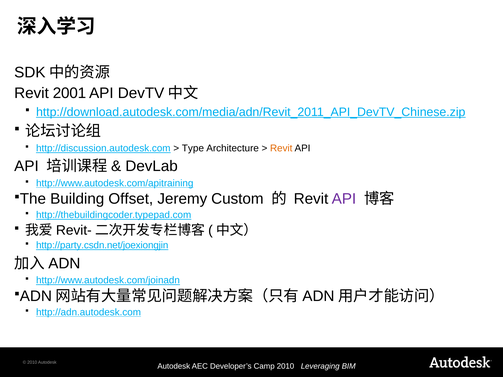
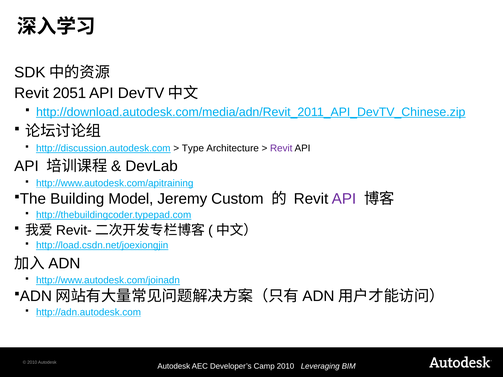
2001: 2001 -> 2051 (69, 93)
Revit colour: orange -> purple (281, 148)
Offset: Offset -> Model (131, 199)
http://party.csdn.net/joexiongjin: http://party.csdn.net/joexiongjin -> http://load.csdn.net/joexiongjin (102, 245)
